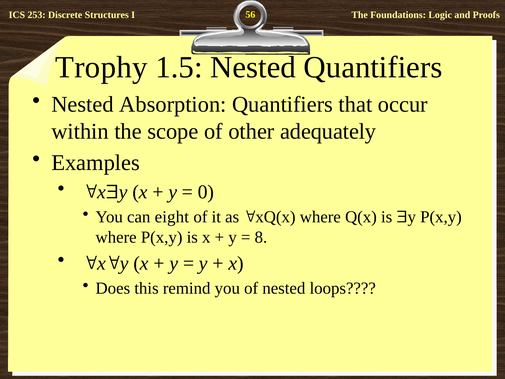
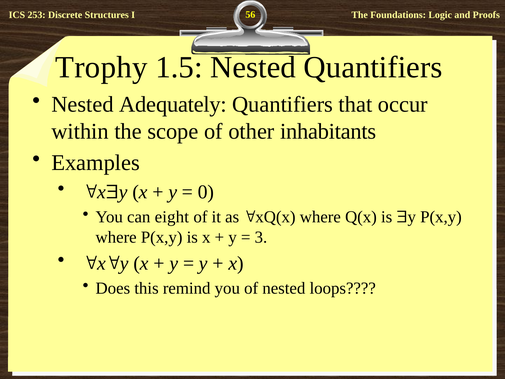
Absorption: Absorption -> Adequately (173, 104)
adequately: adequately -> inhabitants (328, 131)
8: 8 -> 3 (261, 237)
